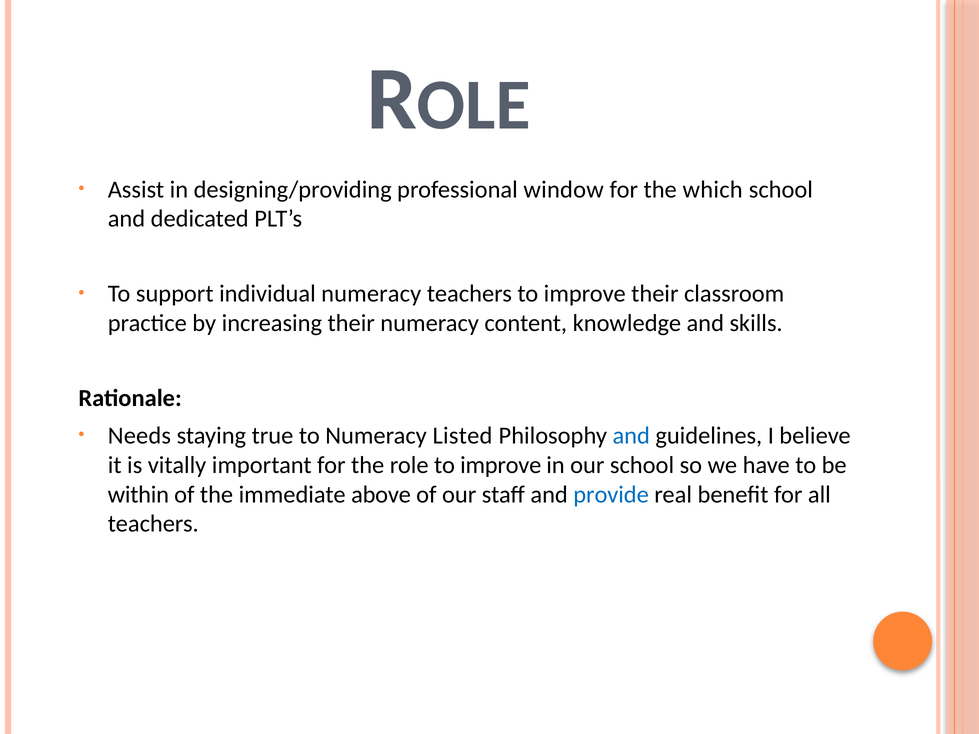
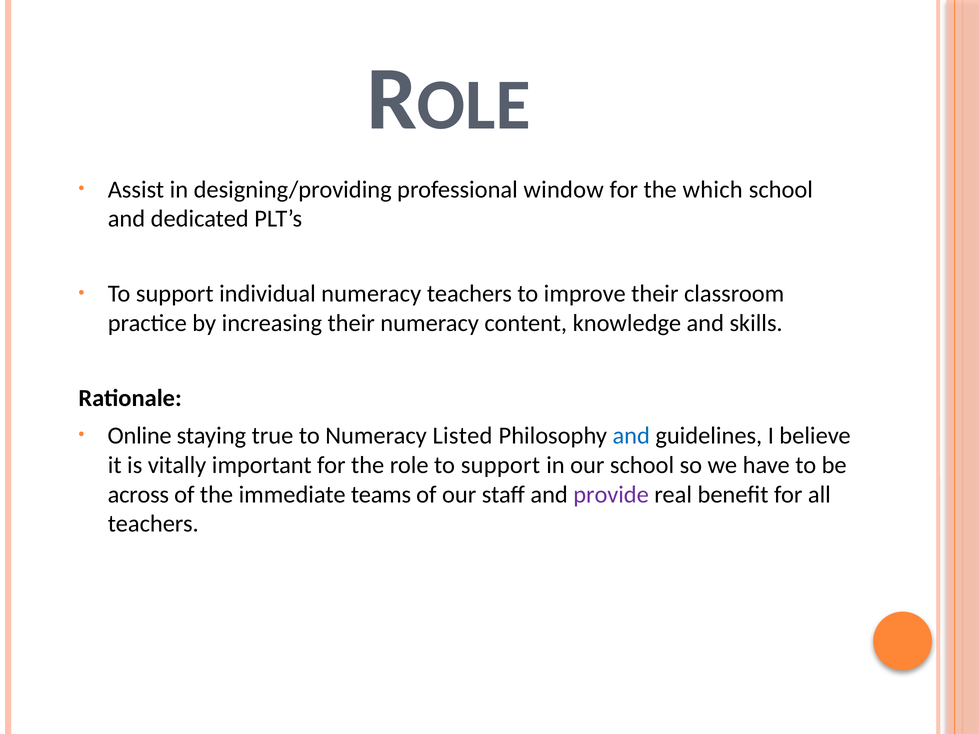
Needs: Needs -> Online (140, 436)
role to improve: improve -> support (500, 465)
within: within -> across (138, 495)
above: above -> teams (381, 495)
provide colour: blue -> purple (611, 495)
